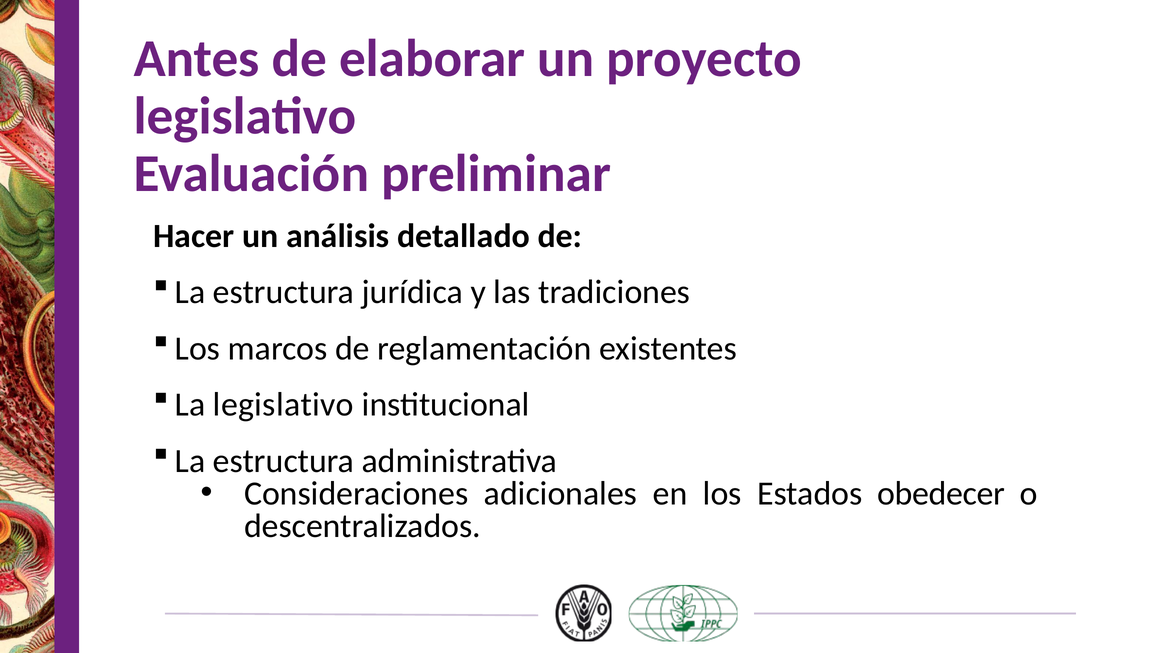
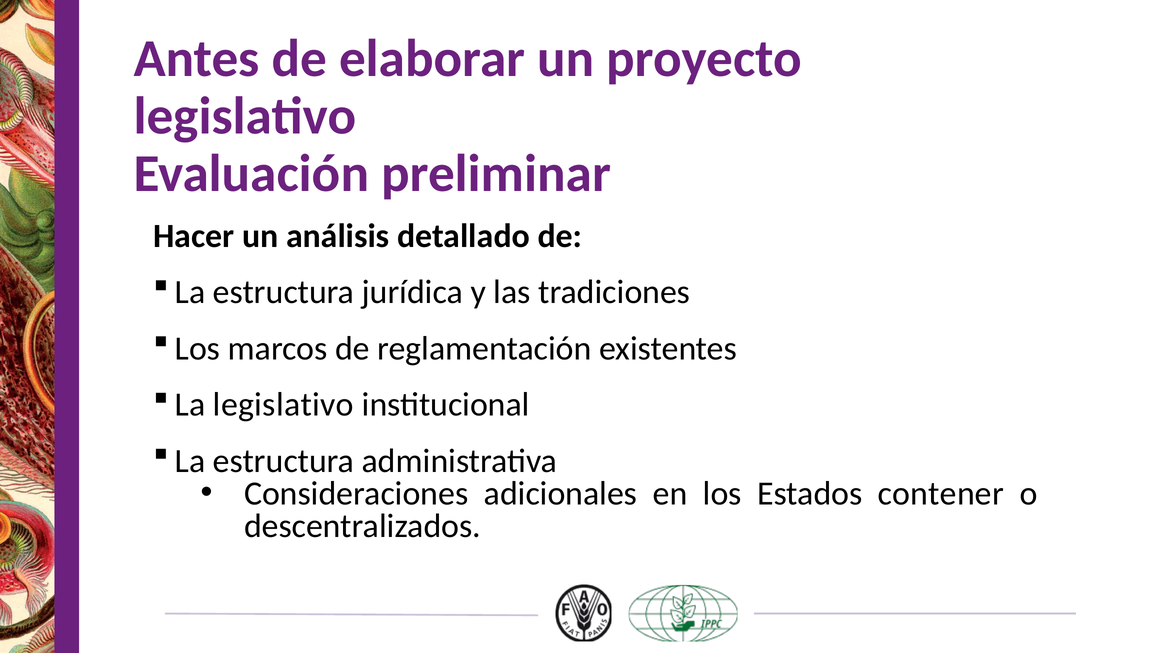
obedecer: obedecer -> contener (941, 494)
